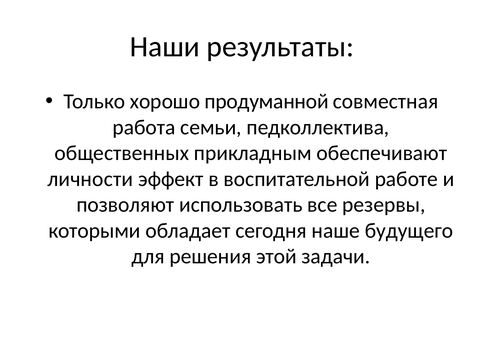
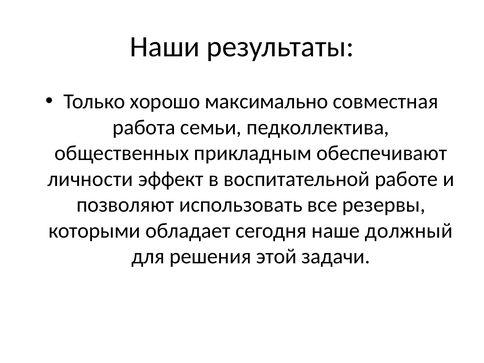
продуманной: продуманной -> максимально (266, 102)
будущего: будущего -> должный (409, 231)
